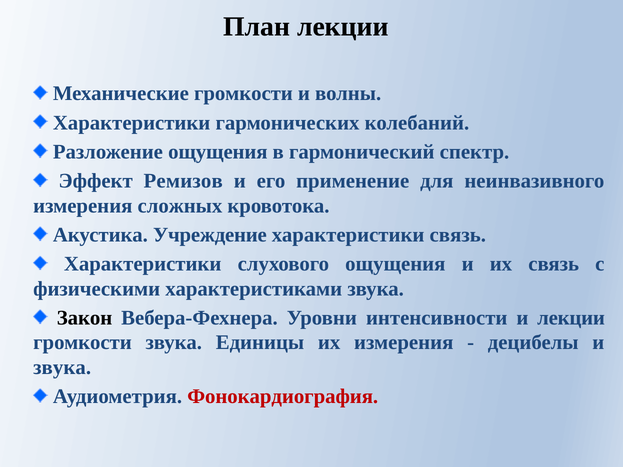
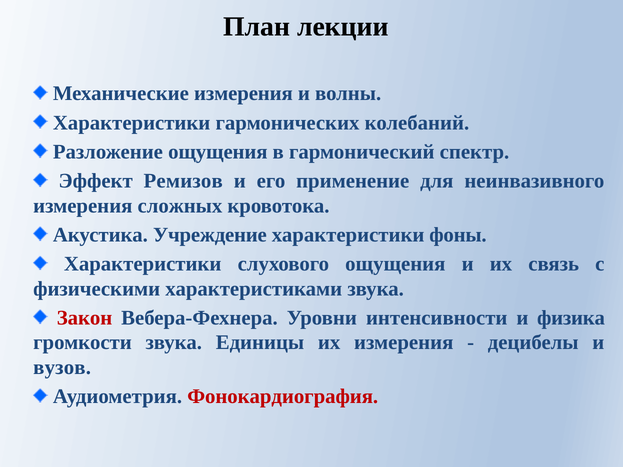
Механические громкости: громкости -> измерения (243, 94)
характеристики связь: связь -> фоны (458, 235)
Закон colour: black -> red (85, 318)
и лекции: лекции -> физика (571, 318)
звука: звука -> вузов (62, 368)
